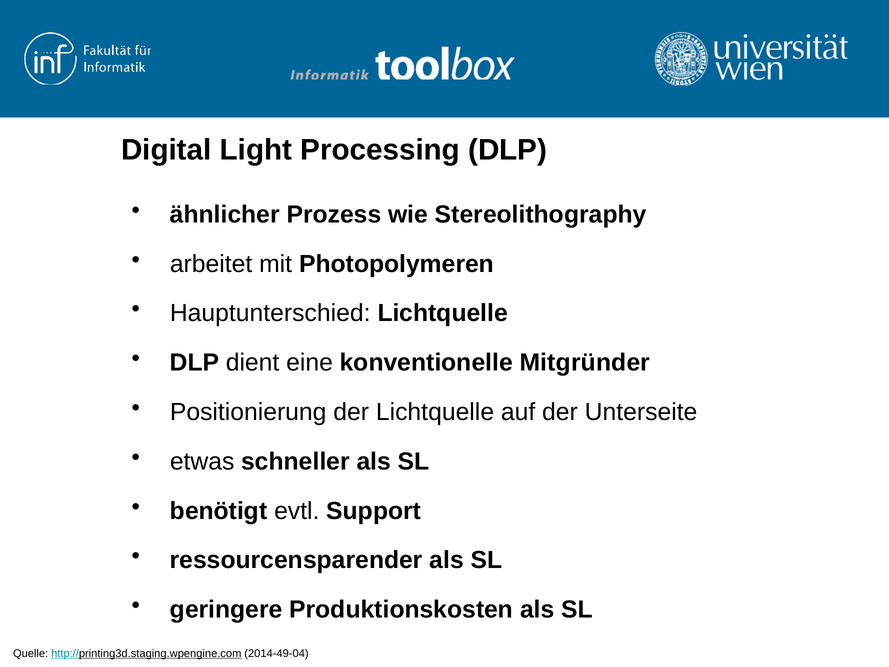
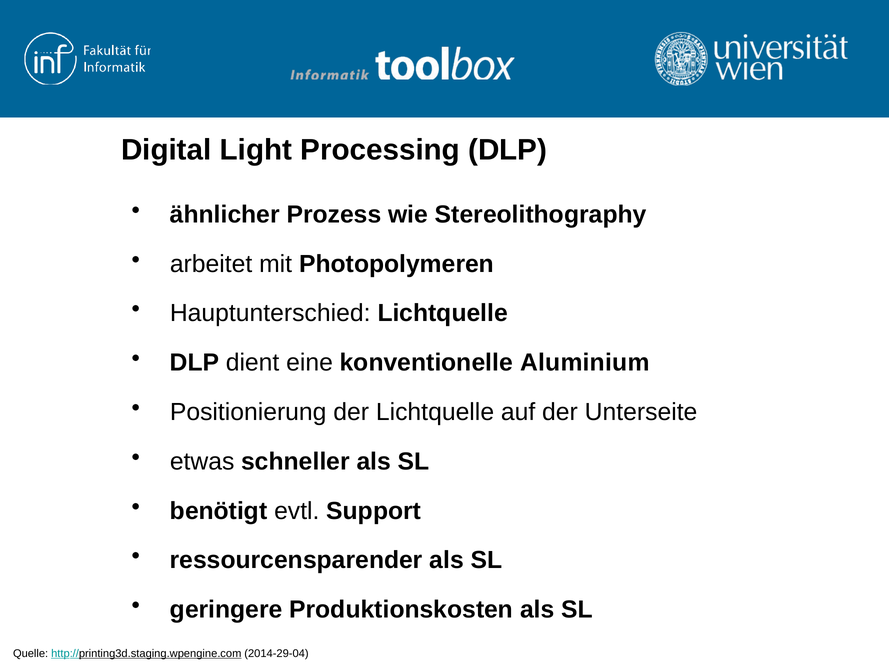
Mitgründer: Mitgründer -> Aluminium (585, 363)
2014-49-04: 2014-49-04 -> 2014-29-04 (276, 653)
